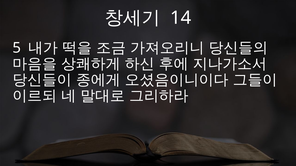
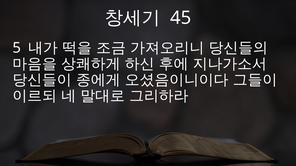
14: 14 -> 45 (181, 18)
